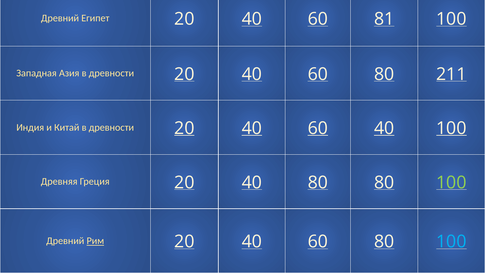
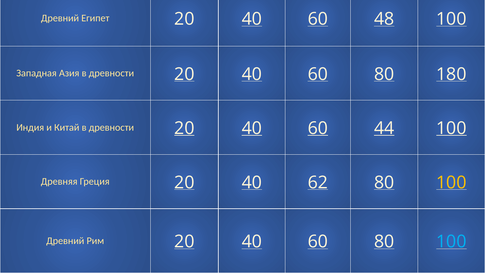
81: 81 -> 48 (384, 19)
211: 211 -> 180 (451, 74)
60 40: 40 -> 44 (384, 128)
40 80: 80 -> 62 (318, 182)
100 colour: light green -> yellow (451, 182)
Рим underline: present -> none (95, 241)
